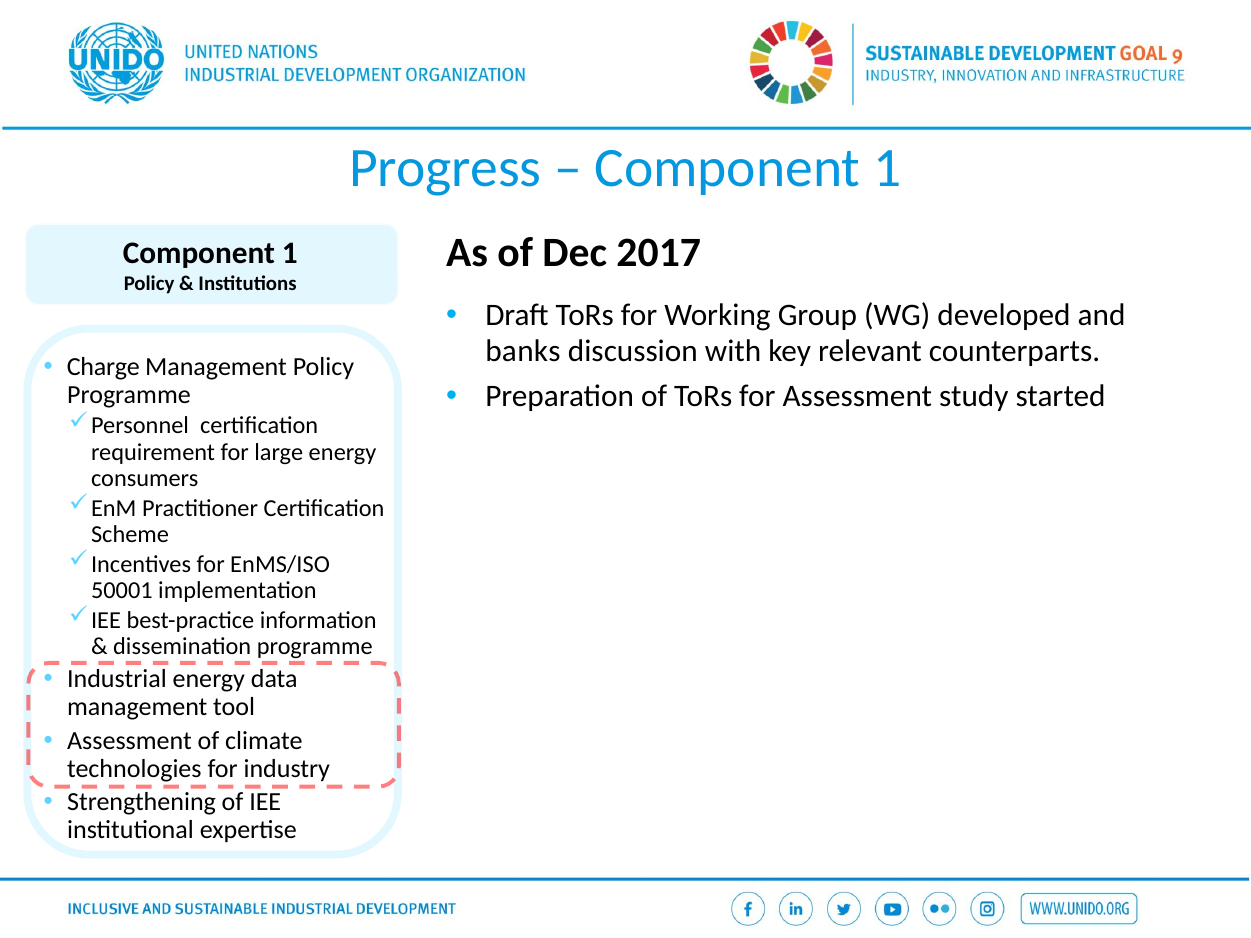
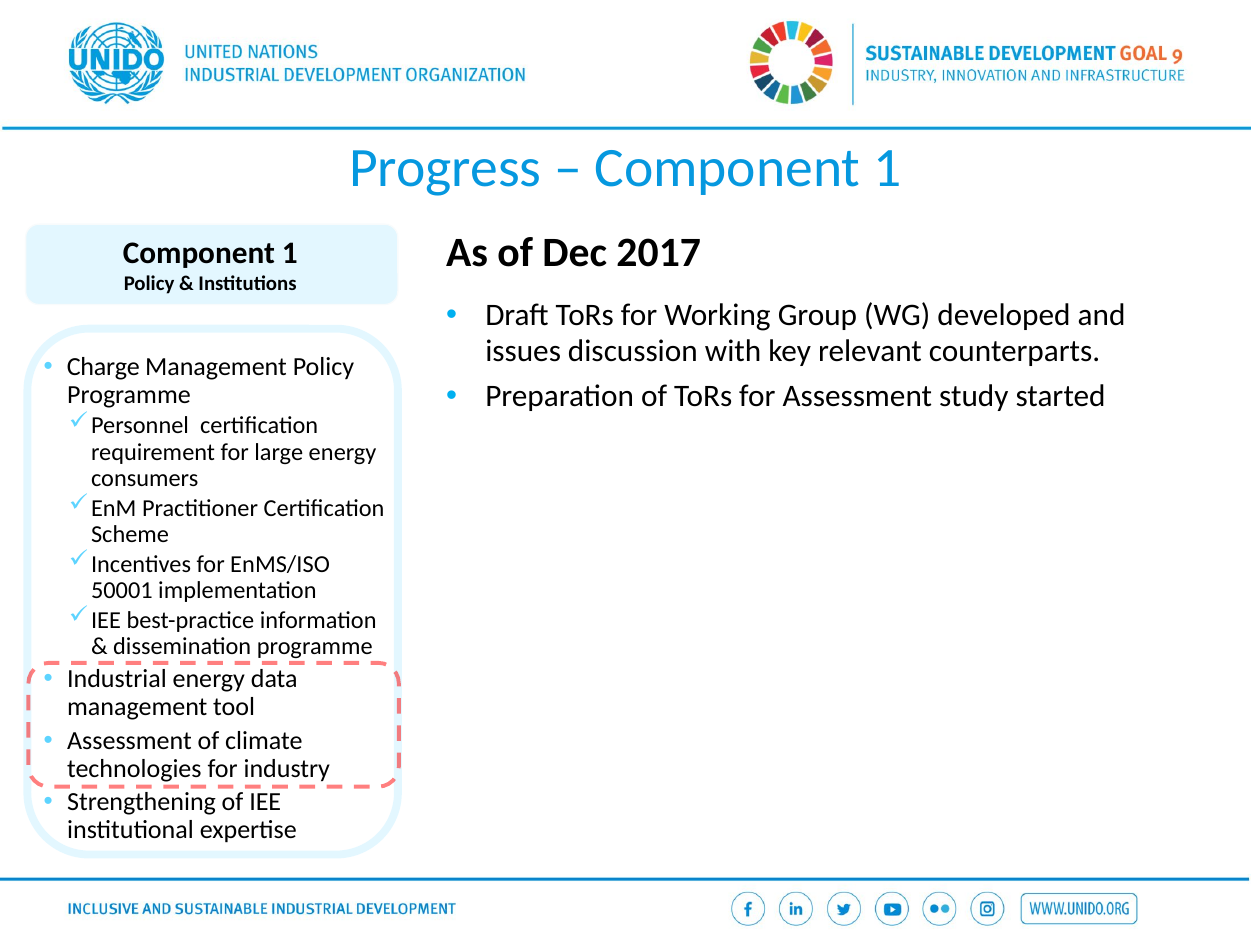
banks: banks -> issues (523, 351)
